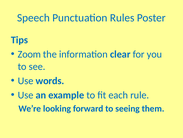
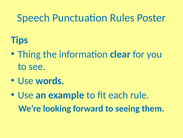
Zoom: Zoom -> Thing (29, 54)
